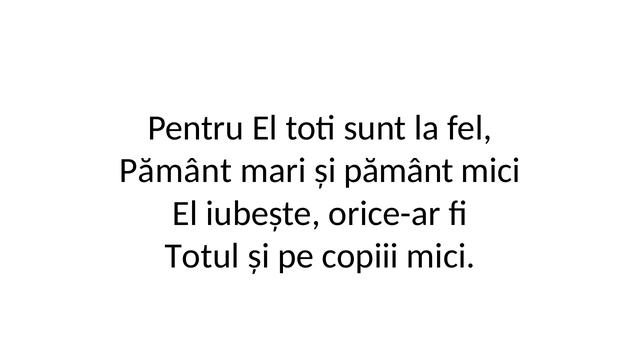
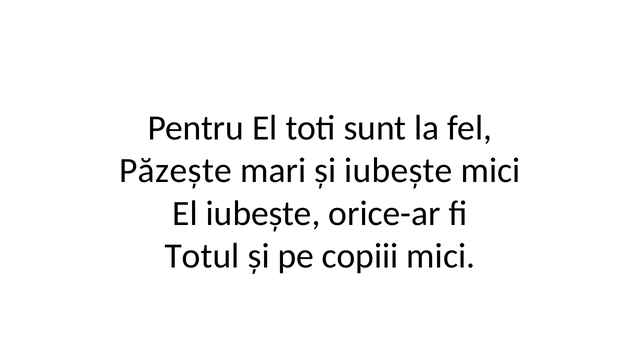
Pământ: Pământ -> Păzește (176, 171)
și pământ: pământ -> iubește (398, 171)
